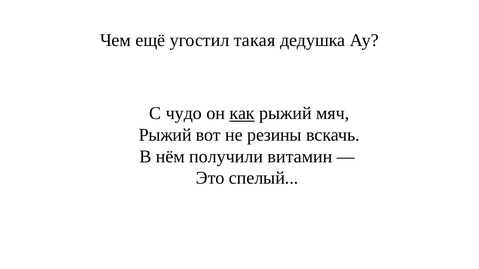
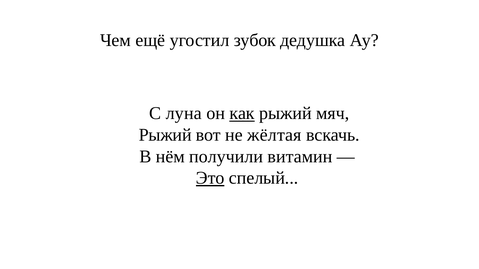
такая: такая -> зубок (255, 40)
чудо: чудо -> луна (184, 114)
резины: резины -> жёлтая (274, 135)
Это underline: none -> present (210, 178)
